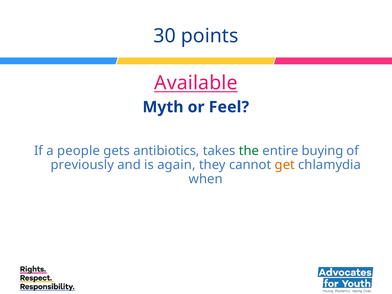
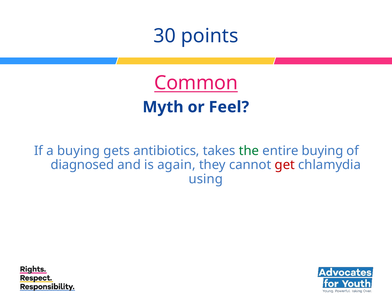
Available: Available -> Common (196, 83)
a people: people -> buying (79, 151)
previously: previously -> diagnosed (82, 165)
get colour: orange -> red (285, 165)
when: when -> using (206, 179)
